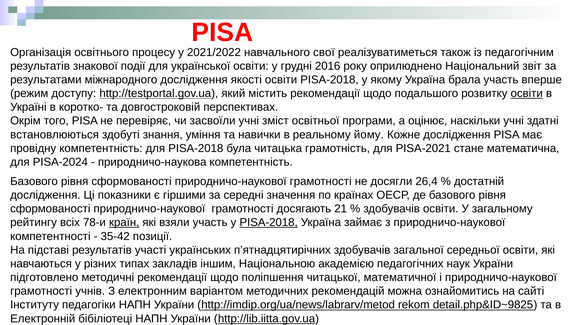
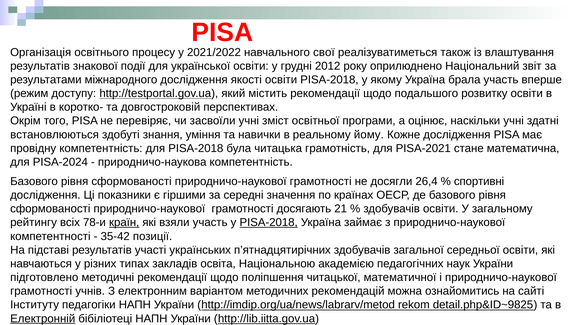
педагогічним: педагогічним -> влаштування (519, 52)
2016: 2016 -> 2012 (328, 66)
освіти underline: present -> none (527, 93)
достатній: достатній -> спортивні (479, 181)
іншим: іншим -> освіта (218, 263)
Електронній underline: none -> present (43, 318)
